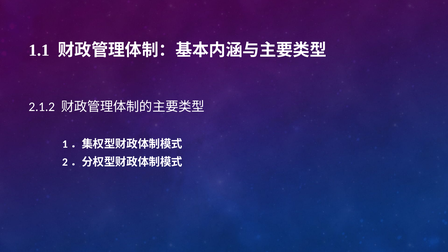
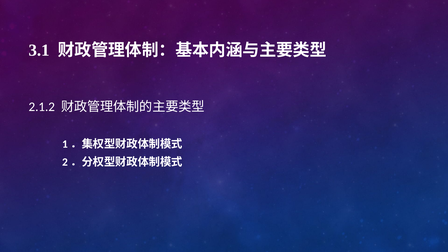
1.1: 1.1 -> 3.1 (39, 50)
